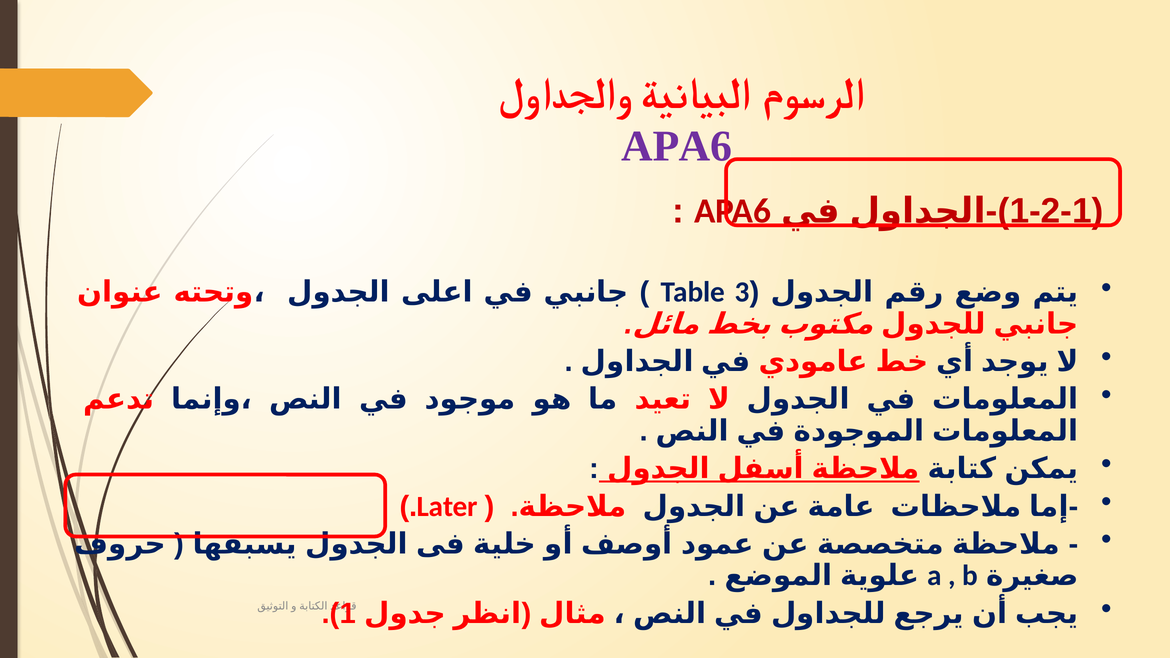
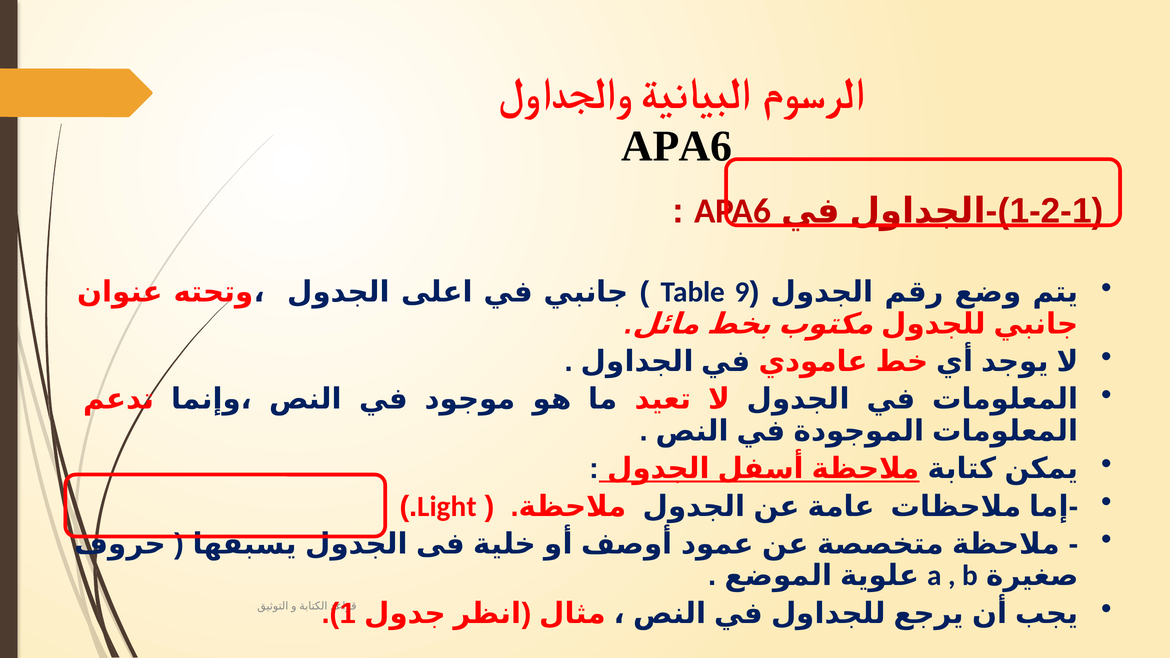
APA6 colour: purple -> black (677, 146)
3: 3 -> 9 (742, 292)
Later: Later -> Light (447, 506)
